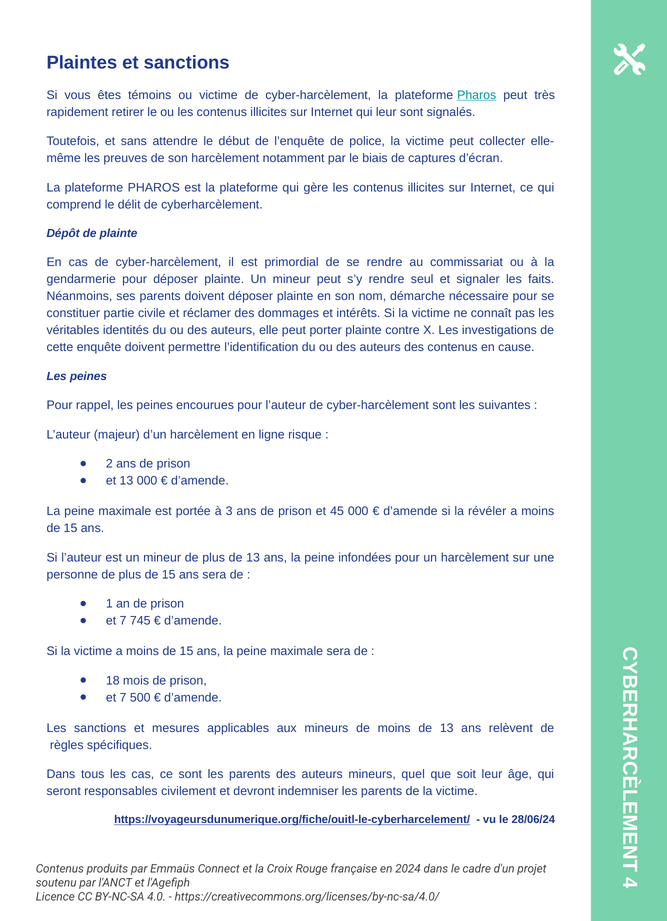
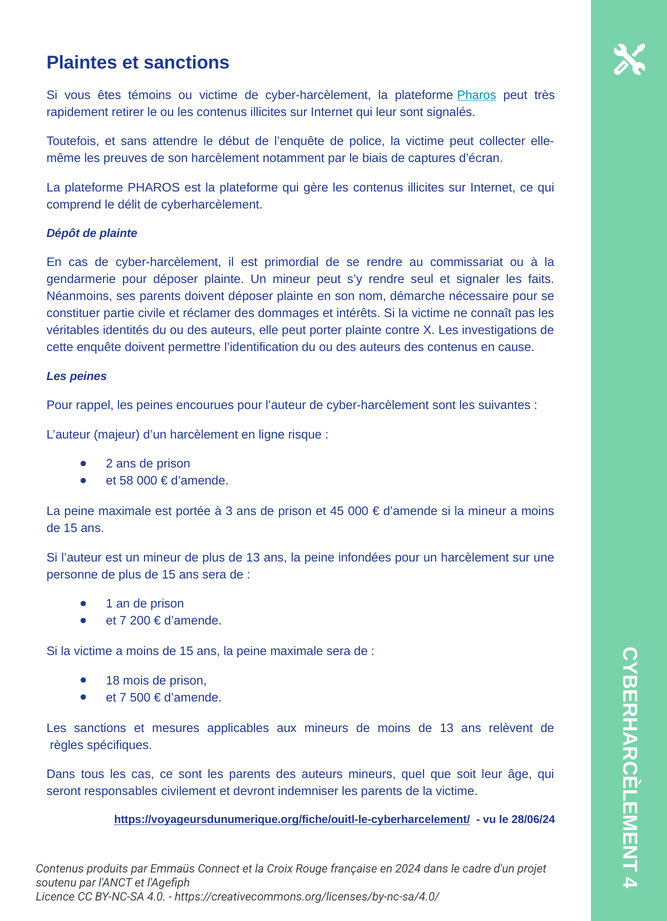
et 13: 13 -> 58 (126, 481)
la révéler: révéler -> mineur (487, 511)
745: 745 -> 200 (140, 621)
